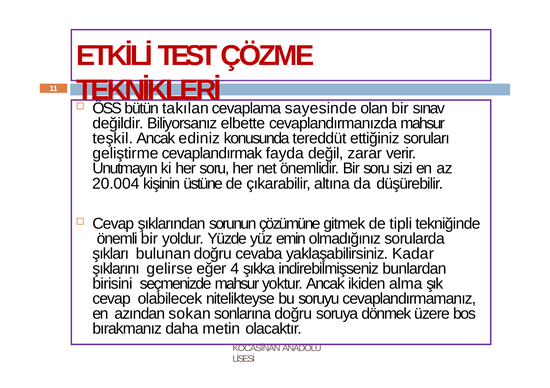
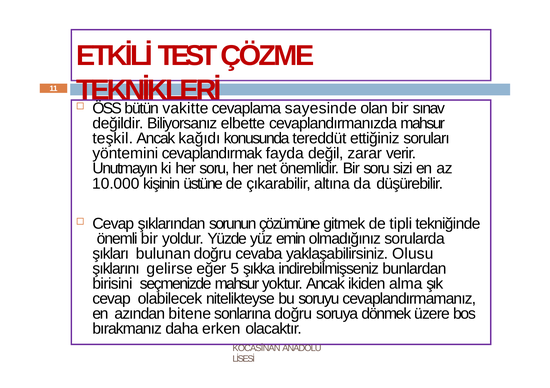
takılan: takılan -> vakitte (185, 109)
ediniz: ediniz -> kağıdı (200, 139)
geliştirme: geliştirme -> yöntemini (125, 154)
20.004: 20.004 -> 10.000 (116, 184)
Kadar: Kadar -> Olusu (413, 254)
4: 4 -> 5 (235, 269)
sokan: sokan -> bitene (190, 314)
metin: metin -> erken (221, 329)
